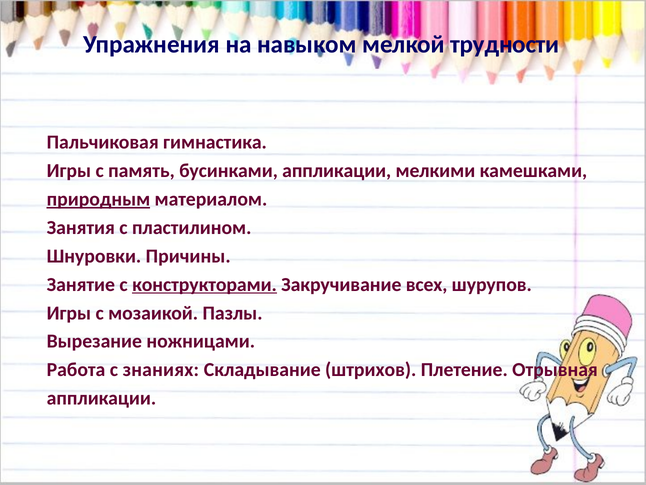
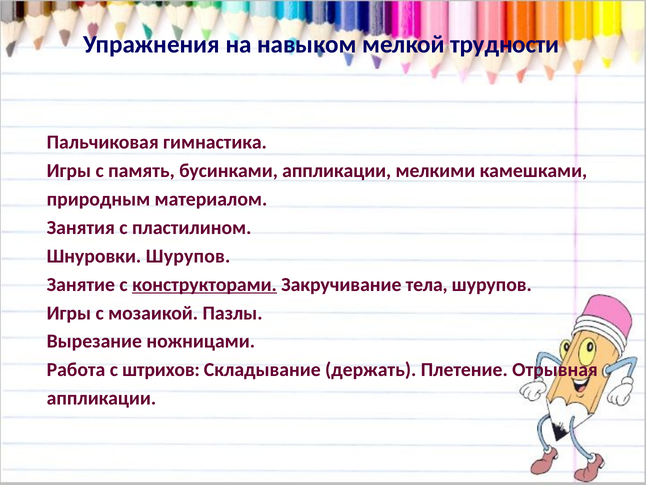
природным underline: present -> none (98, 199)
Шнуровки Причины: Причины -> Шурупов (188, 256)
всех: всех -> тела (427, 284)
знаниях: знаниях -> штрихов (161, 369)
штрихов: штрихов -> держать (371, 369)
